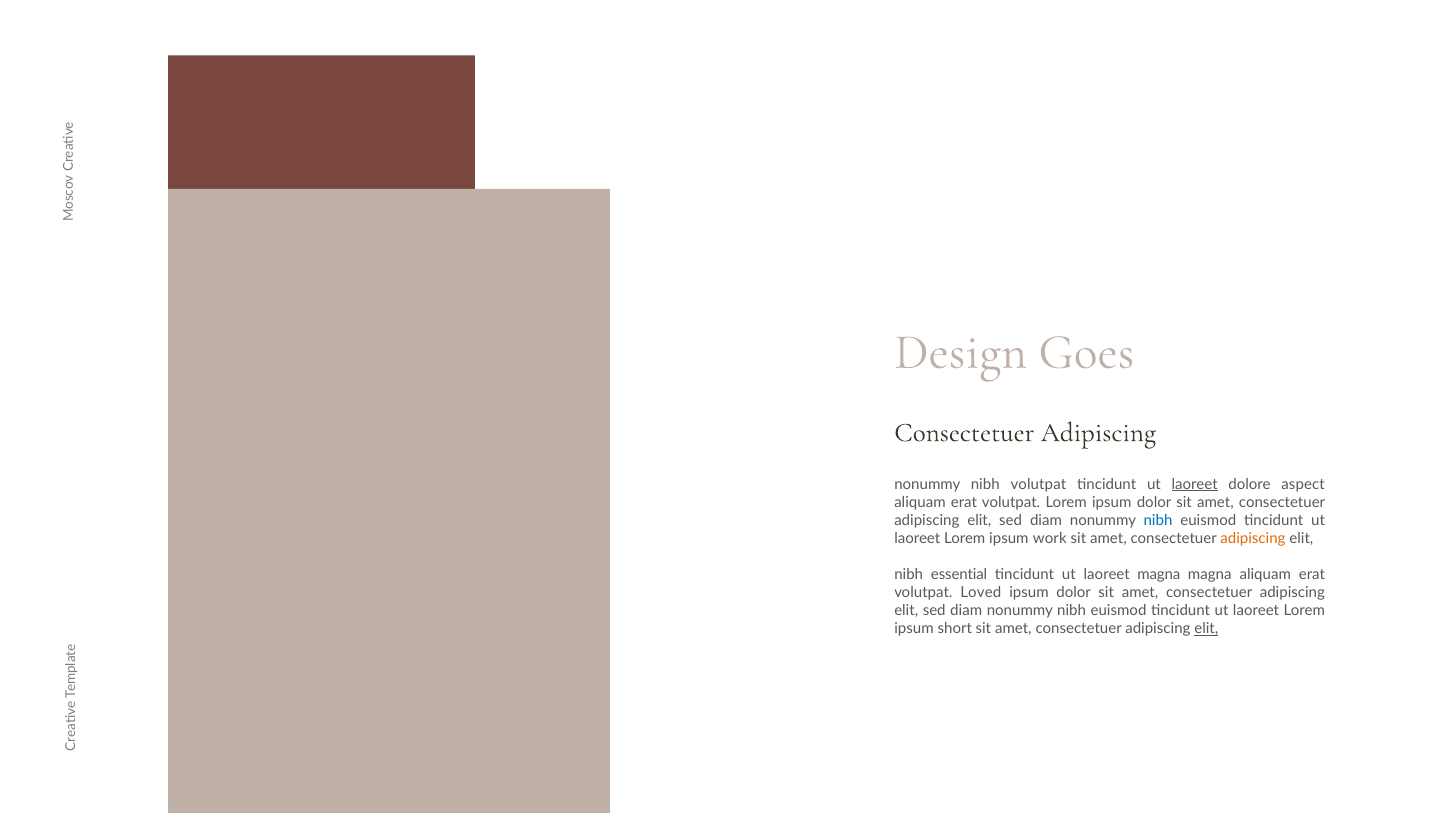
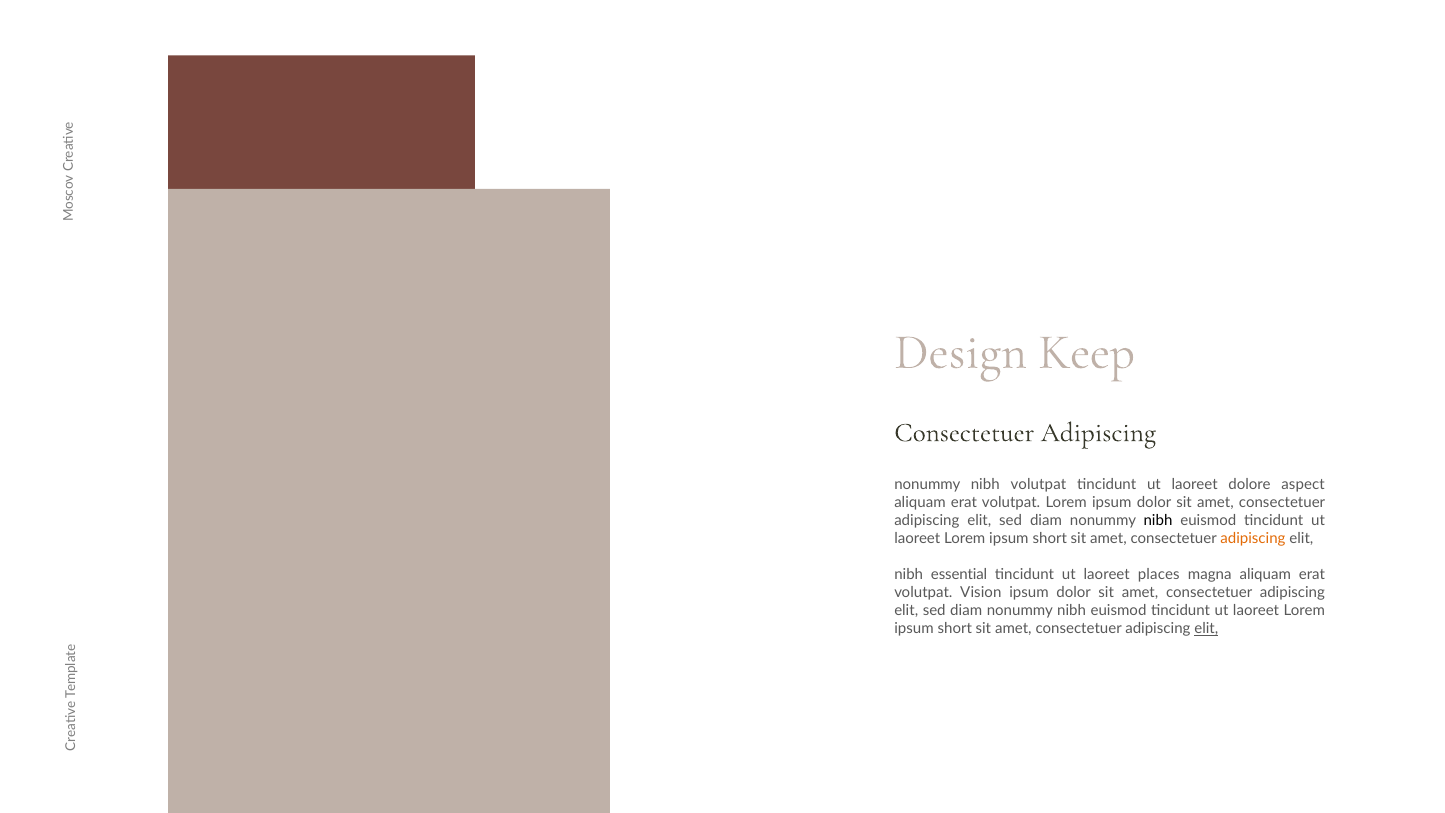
Goes: Goes -> Keep (1087, 351)
laoreet underline: present -> none (1195, 484)
nibh colour: blue -> black (1158, 520)
work: work -> short (1050, 538)
laoreet magna: magna -> places (1159, 575)
Loved: Loved -> Vision (981, 593)
